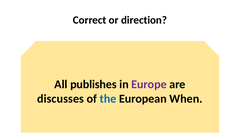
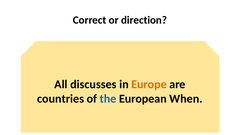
publishes: publishes -> discusses (93, 84)
Europe colour: purple -> orange (149, 84)
discusses: discusses -> countries (61, 99)
